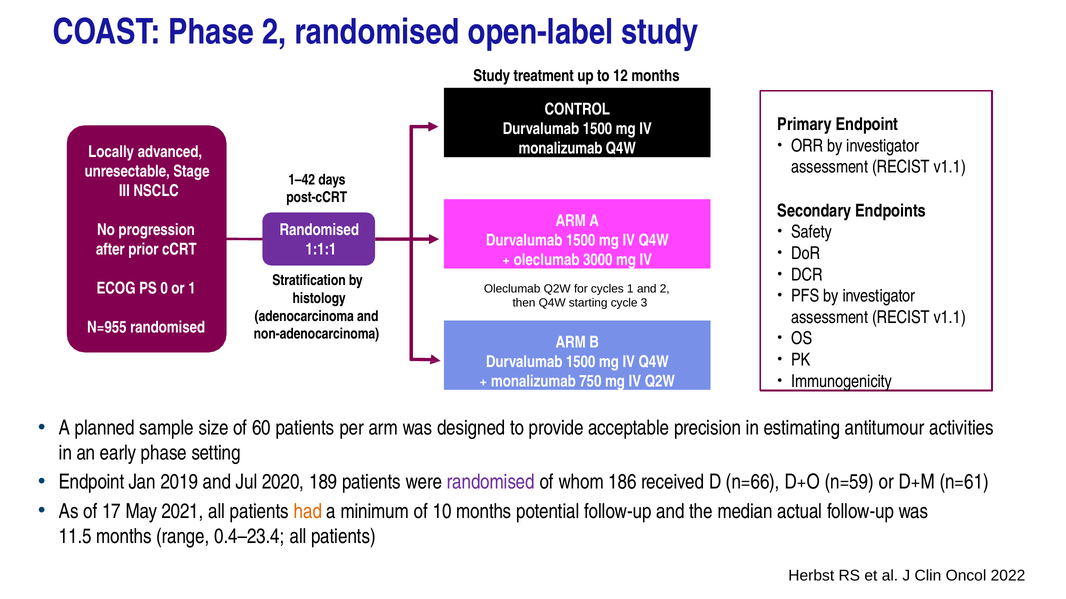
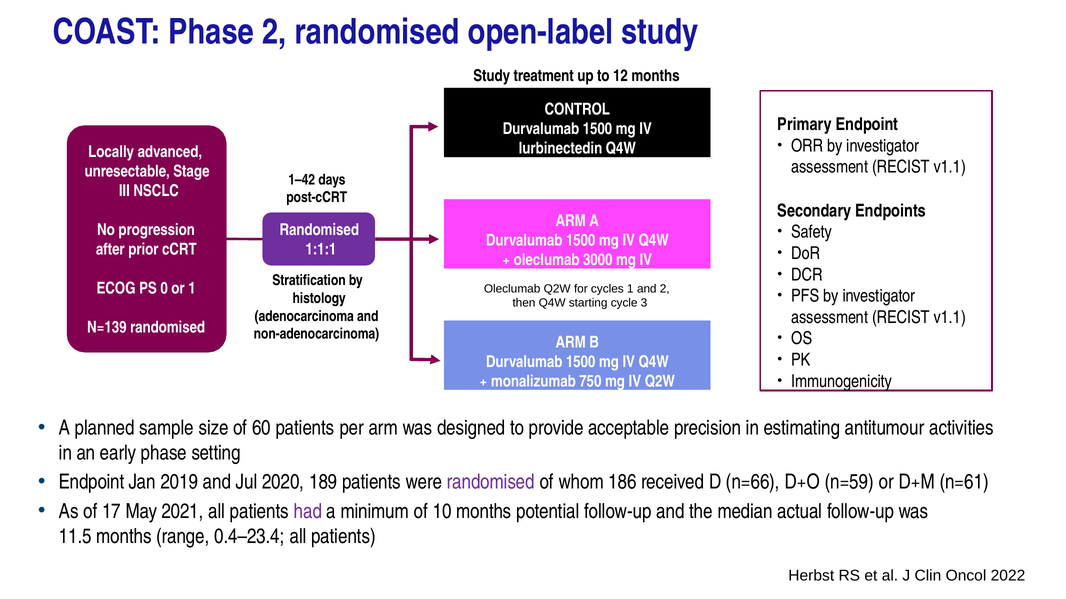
monalizumab: monalizumab -> lurbinectedin (560, 149)
N=955: N=955 -> N=139 (107, 328)
had colour: orange -> purple (308, 512)
